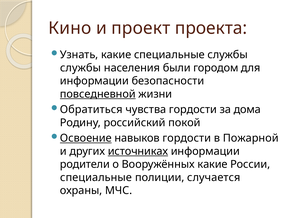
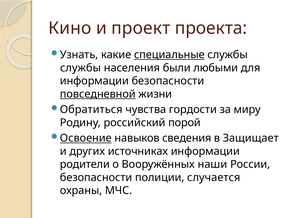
специальные underline: none -> present (169, 55)
городом: городом -> любыми (216, 68)
дома: дома -> миру (247, 109)
покой: покой -> порой (185, 122)
навыков гордости: гордости -> сведения (187, 138)
Пожарной: Пожарной -> Защищает (251, 138)
источниках underline: present -> none (138, 151)
Вооружённых какие: какие -> наши (212, 164)
специальные: специальные -> безопасности (96, 177)
